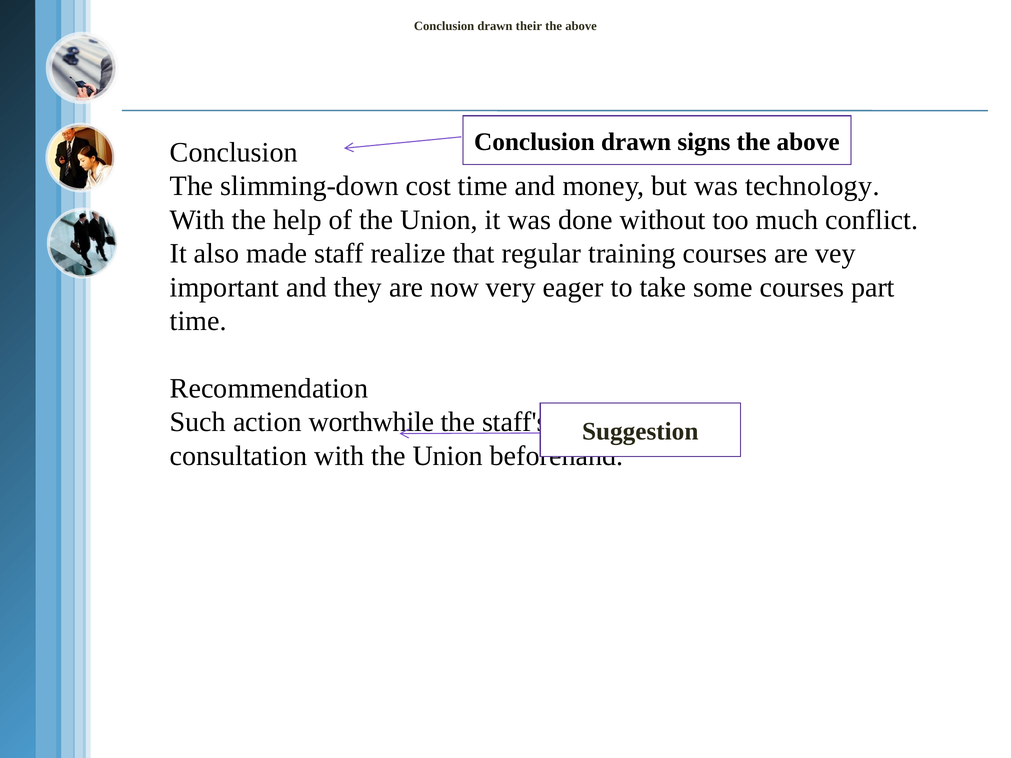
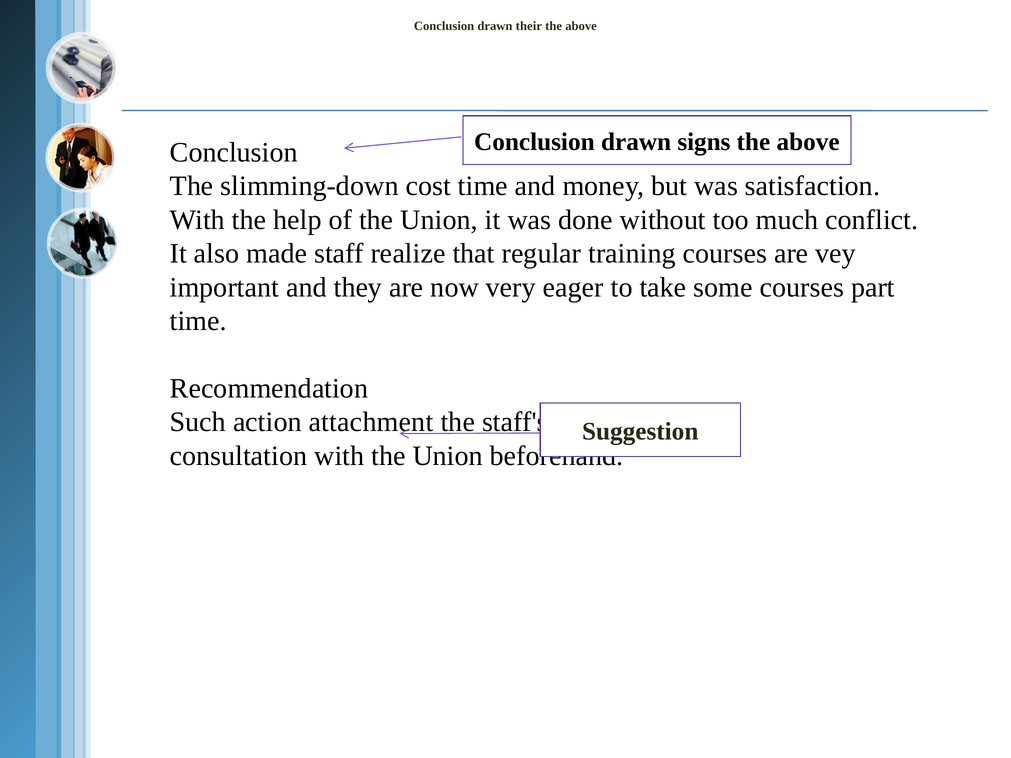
technology: technology -> satisfaction (813, 186)
worthwhile: worthwhile -> attachment (371, 422)
